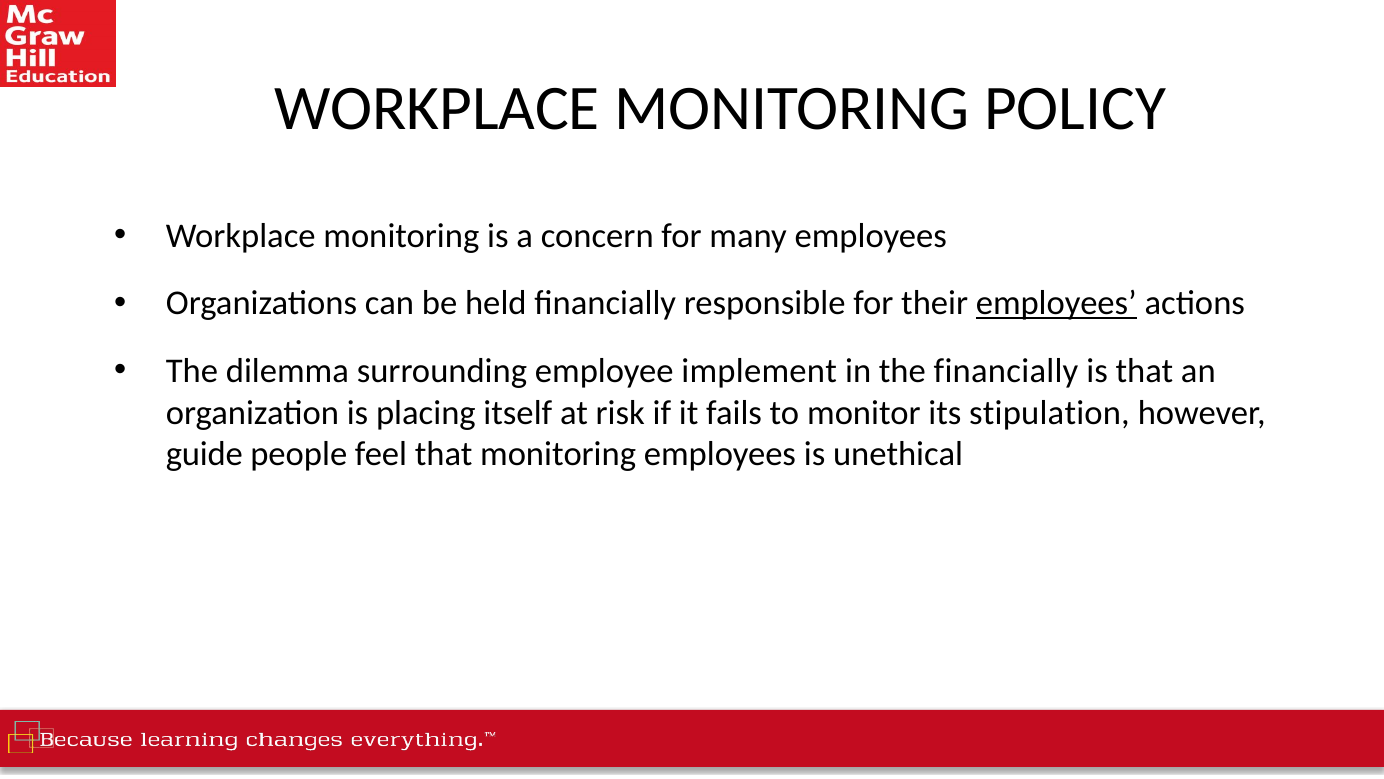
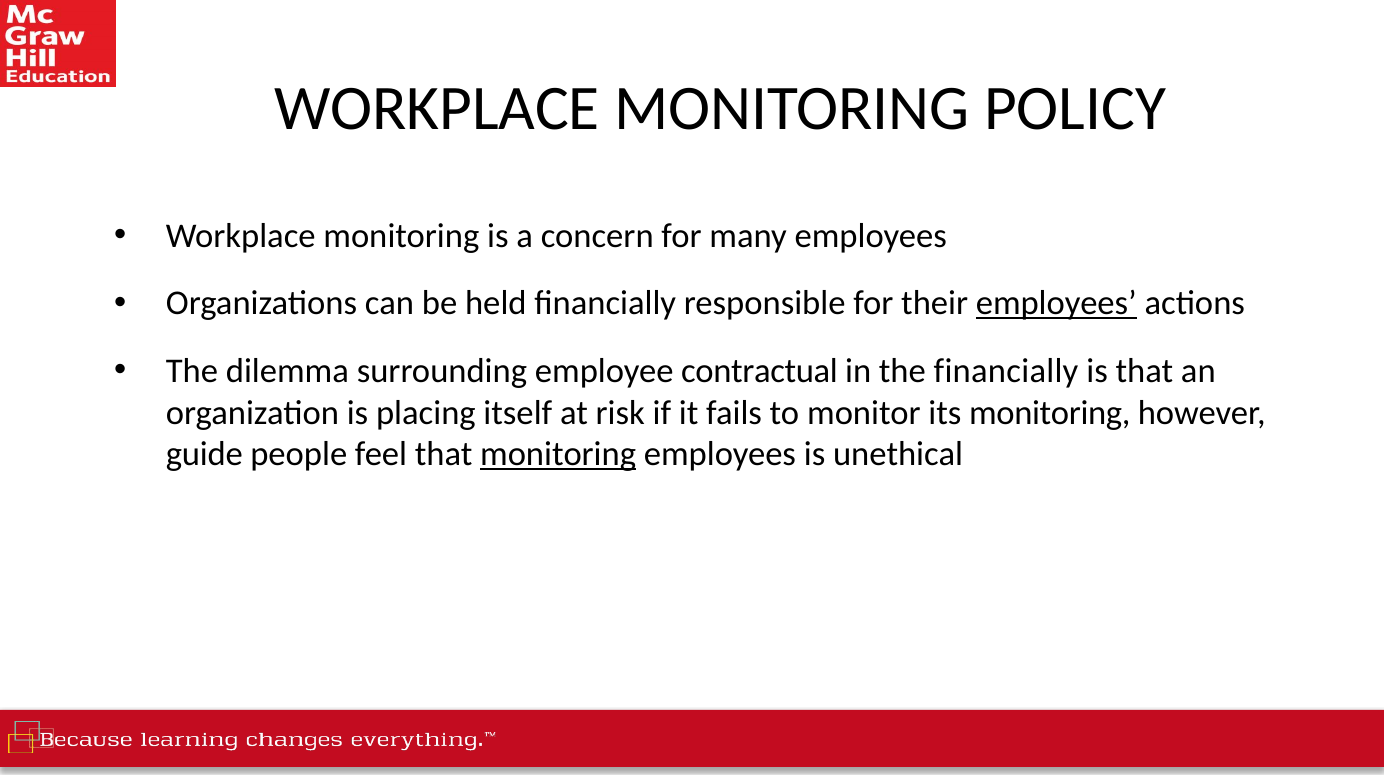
implement: implement -> contractual (759, 371)
its stipulation: stipulation -> monitoring (1050, 412)
monitoring underline: none -> present (558, 454)
